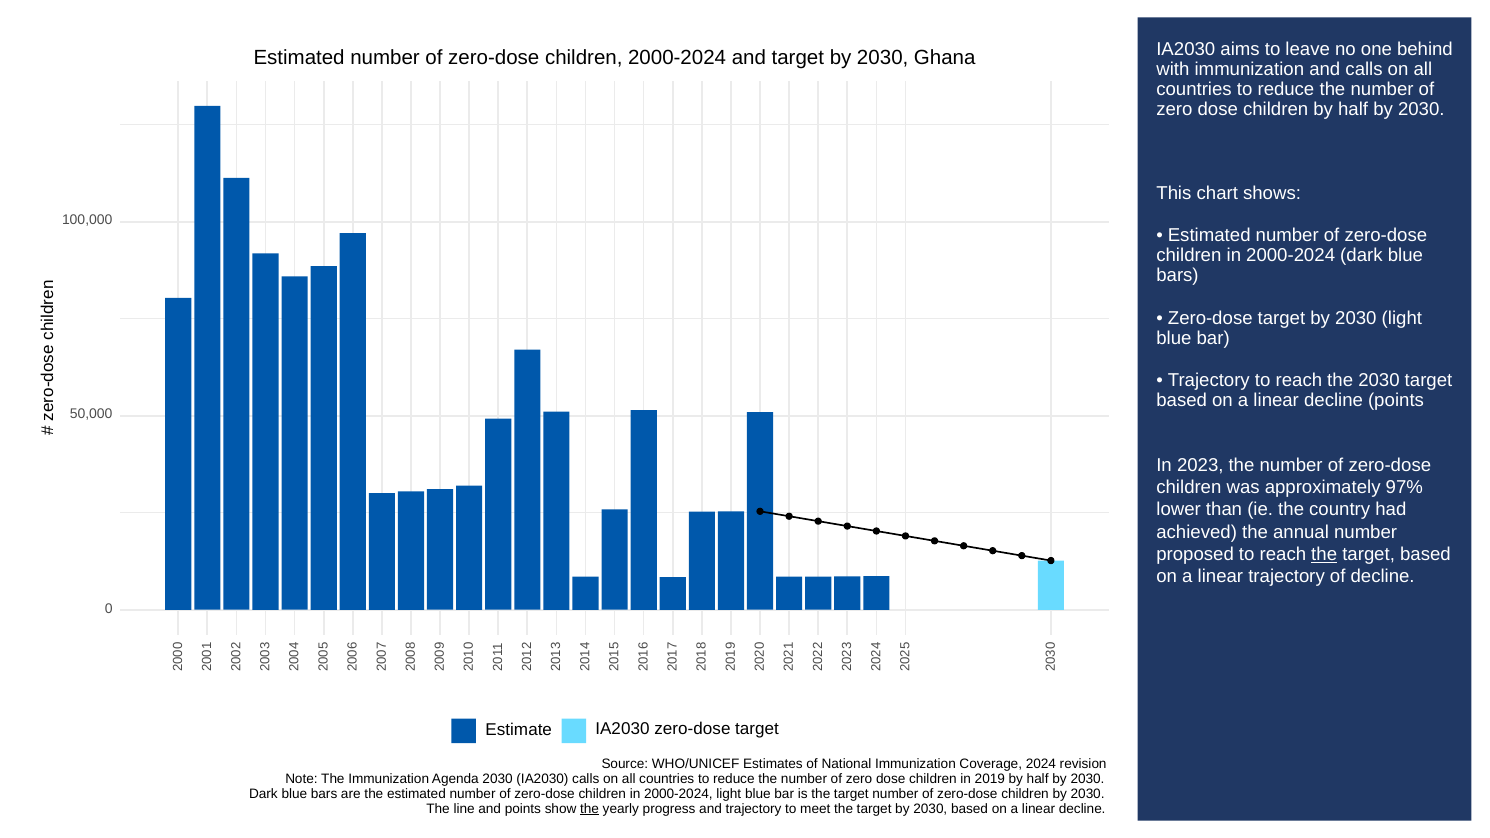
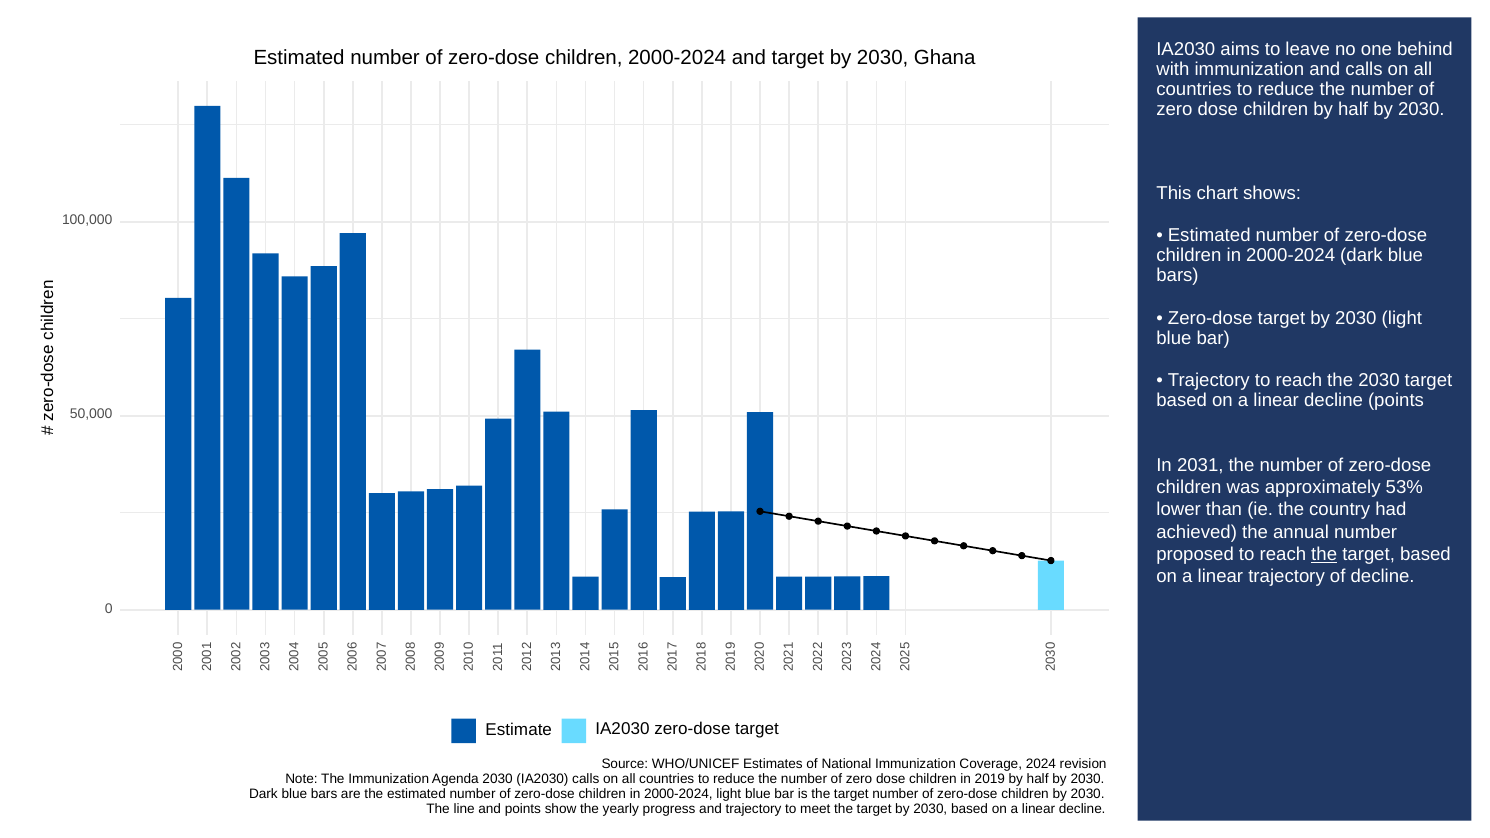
2023: 2023 -> 2031 (1200, 465)
97%: 97% -> 53% (1404, 487)
the underline: present -> none (590, 809)
